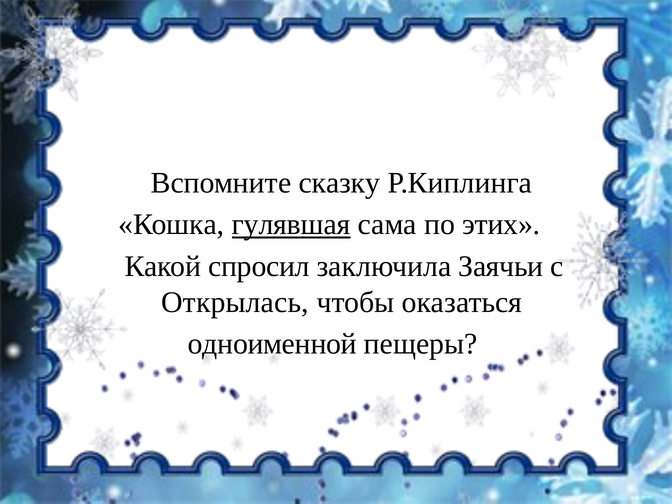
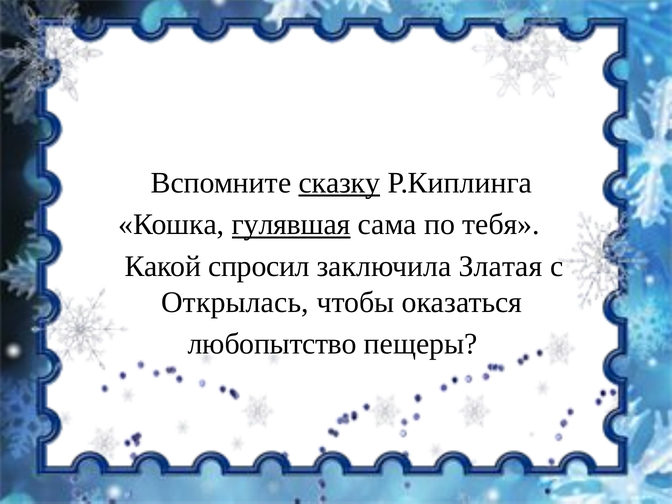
сказку underline: none -> present (339, 183)
этих: этих -> тебя (501, 225)
Заячьи: Заячьи -> Златая (501, 266)
одноименной: одноименной -> любопытство (272, 344)
